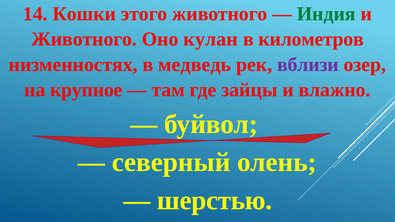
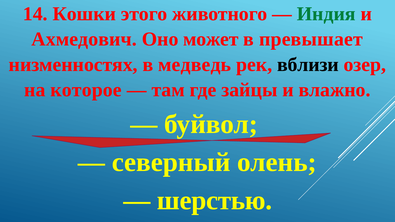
Животного: Животного -> Ахмедович (84, 39)
кулан: кулан -> может (211, 39)
километров: километров -> превышает (311, 39)
вблизи colour: purple -> black (308, 65)
крупное: крупное -> которое (86, 90)
